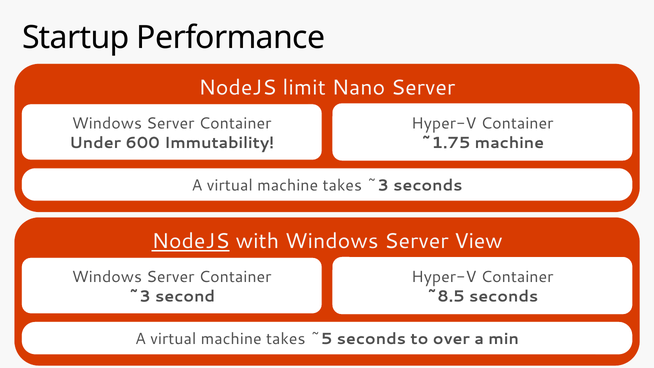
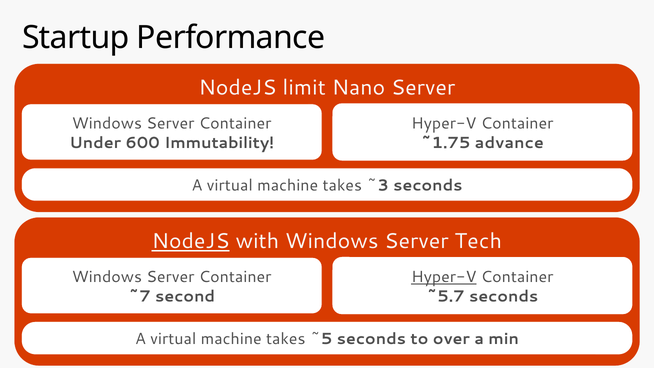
~1.75 machine: machine -> advance (509, 143)
View: View -> Tech (478, 241)
Hyper-V underline: none -> present (444, 277)
~3: ~3 -> ~7 (140, 296)
~8.5: ~8.5 -> ~5.7 (446, 296)
